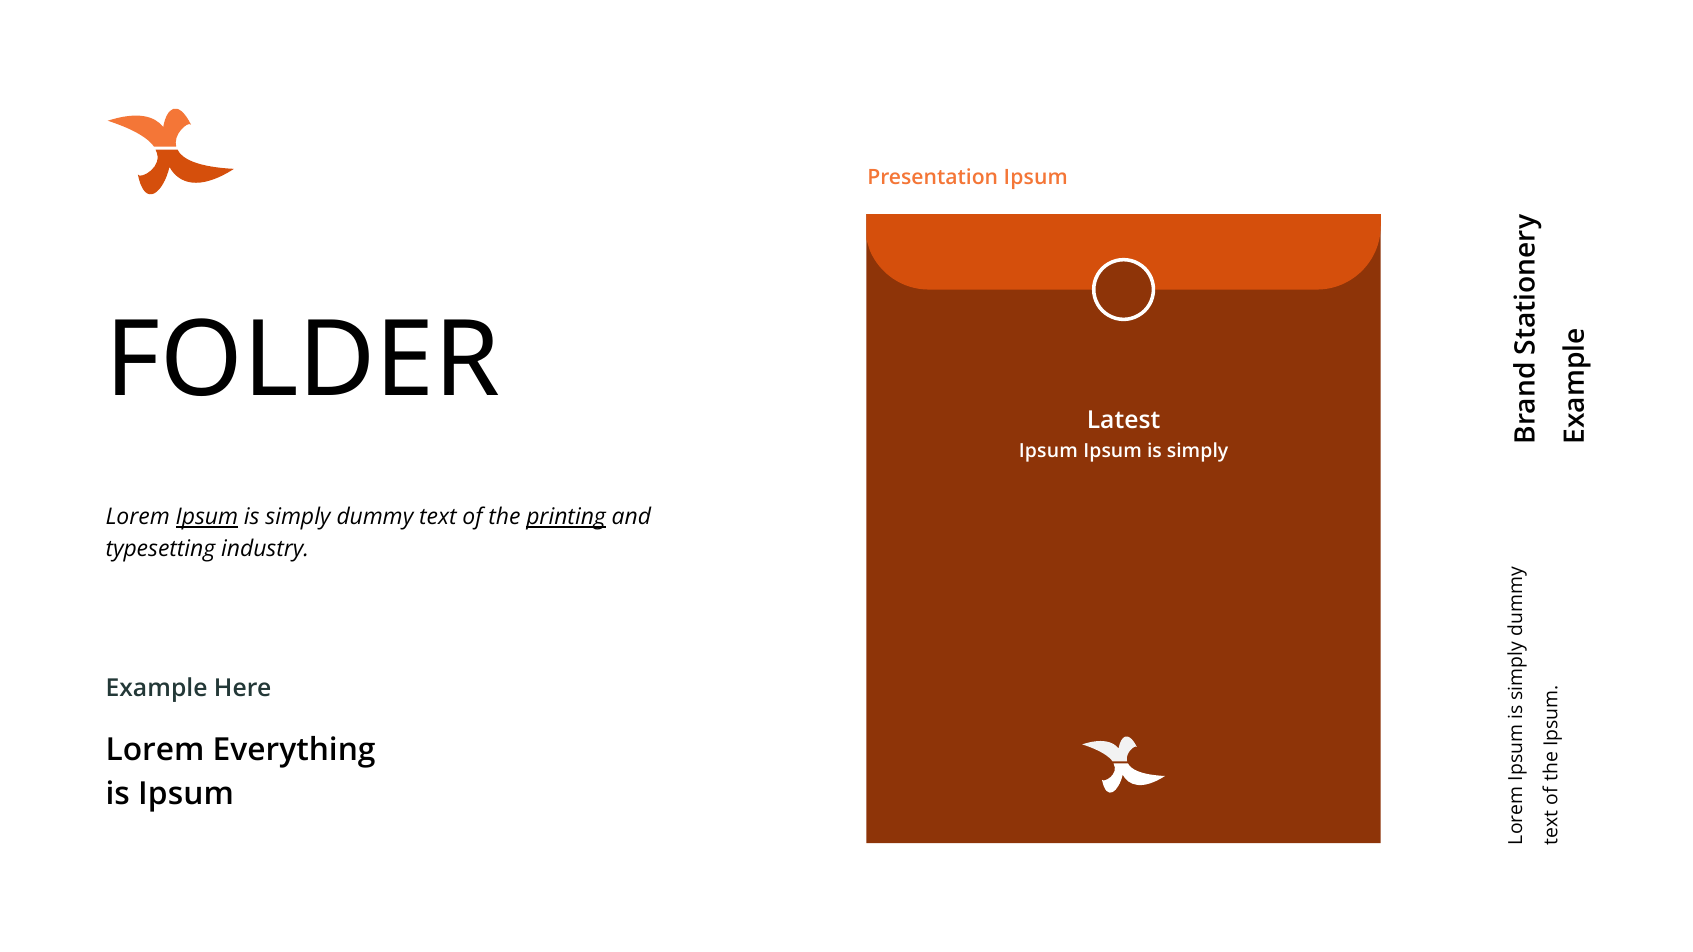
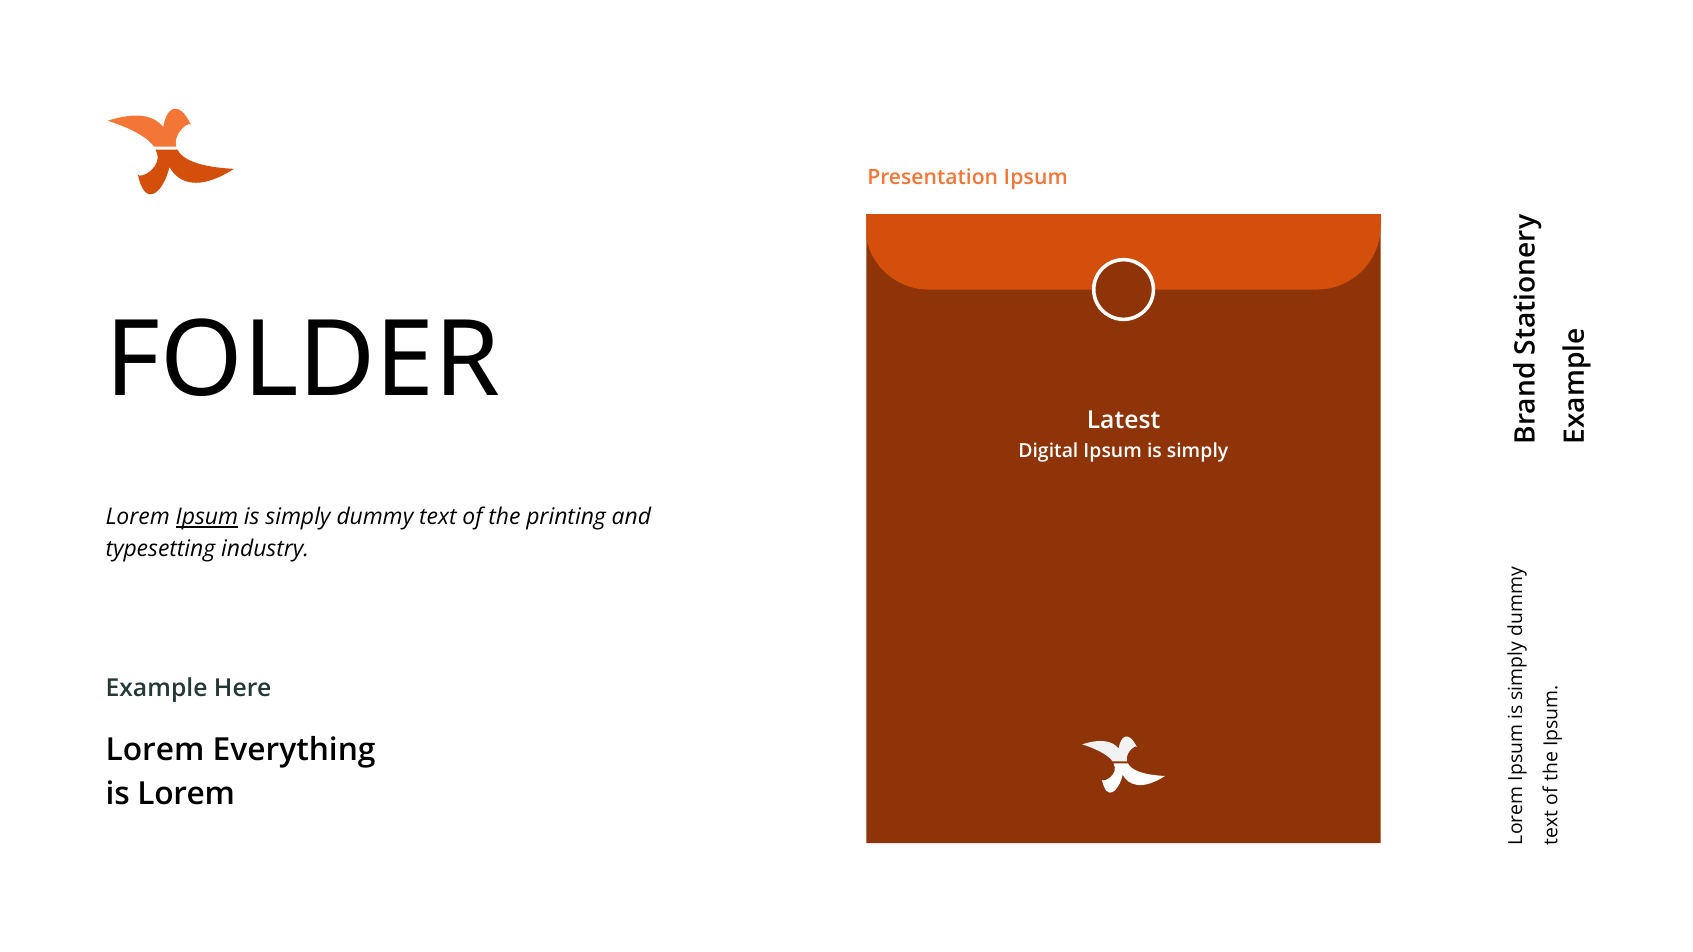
Ipsum: Ipsum -> Digital (1048, 452)
printing underline: present -> none (566, 517)
is Ipsum: Ipsum -> Lorem (186, 794)
